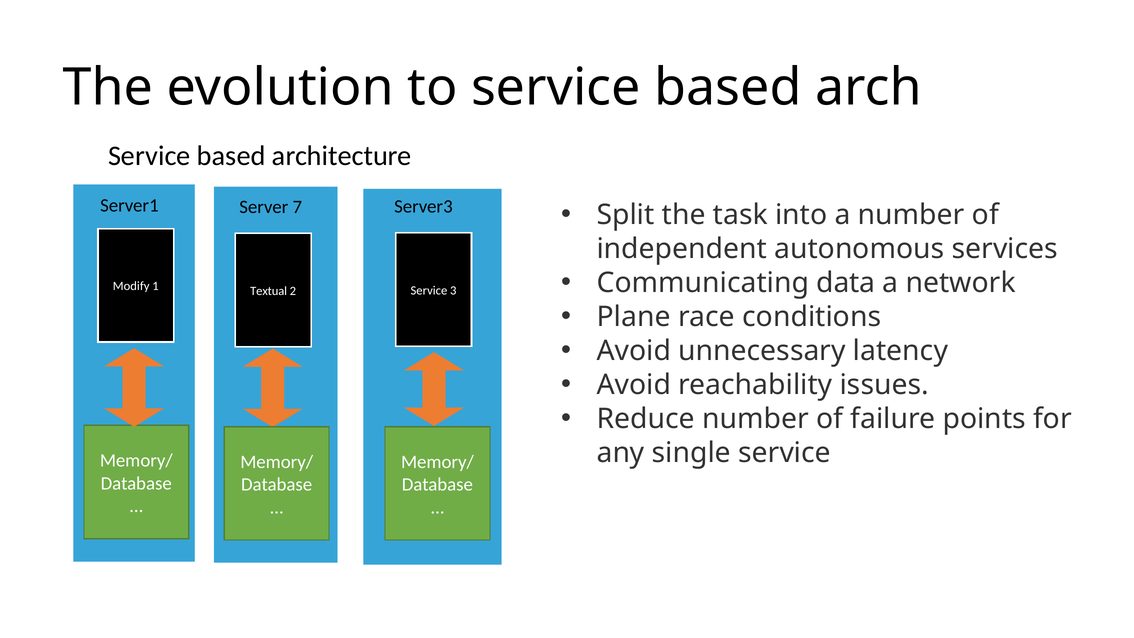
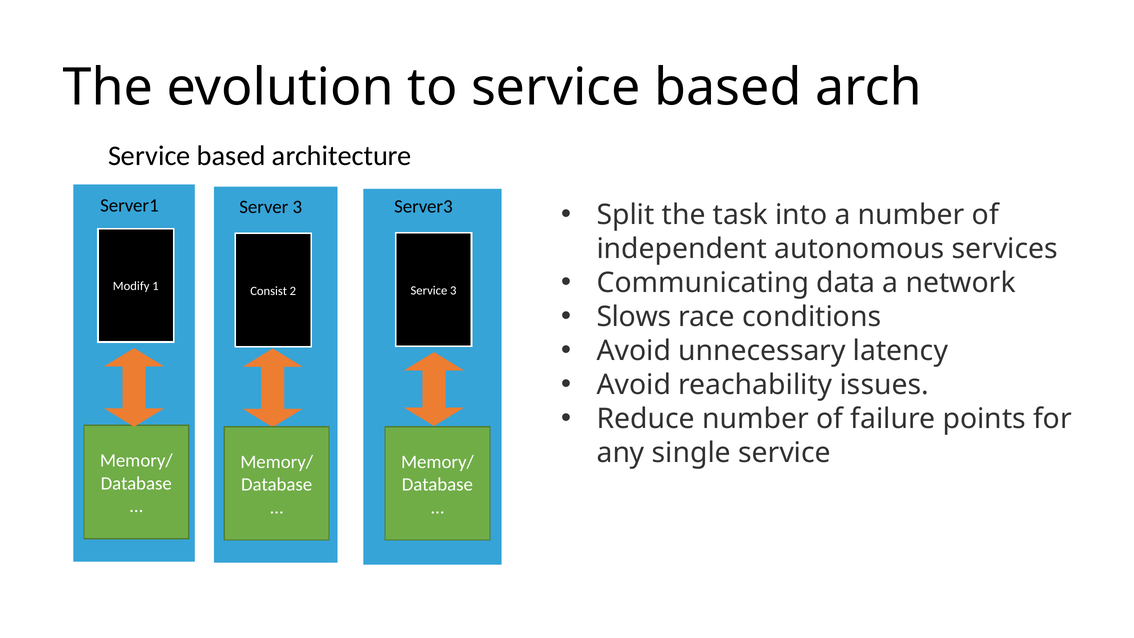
Server 7: 7 -> 3 (297, 207)
Textual: Textual -> Consist (269, 291)
Plane: Plane -> Slows (634, 317)
